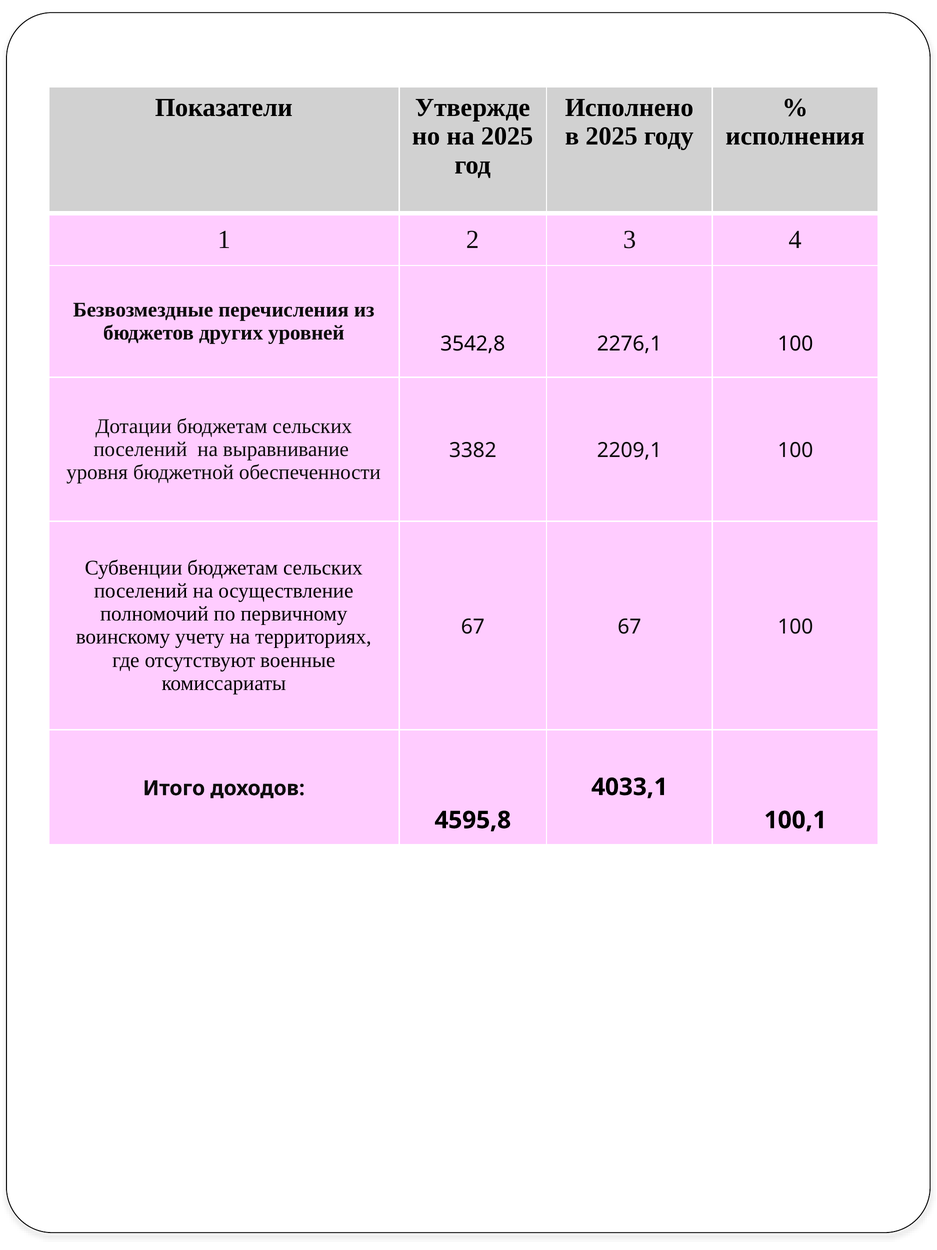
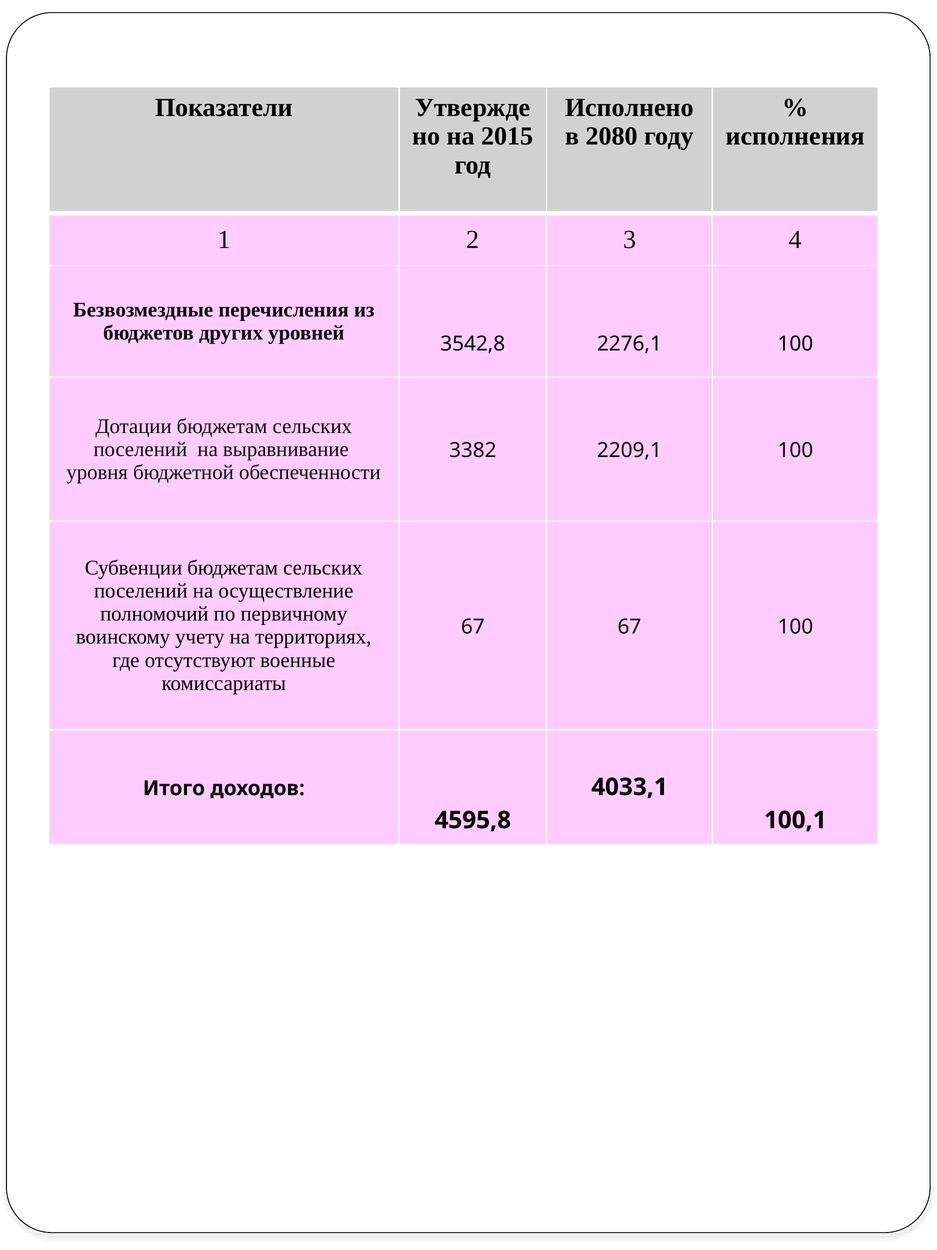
на 2025: 2025 -> 2015 (507, 136)
в 2025: 2025 -> 2080 (612, 136)
